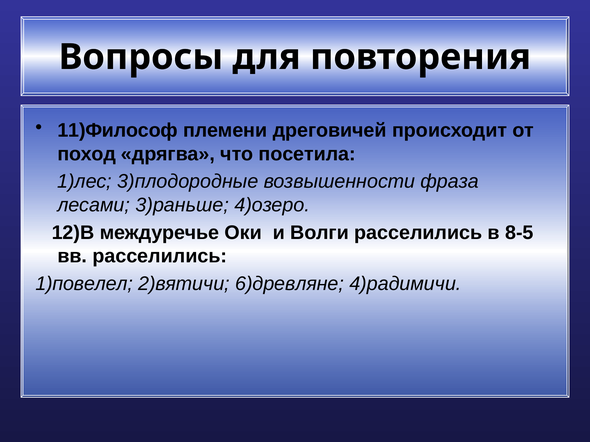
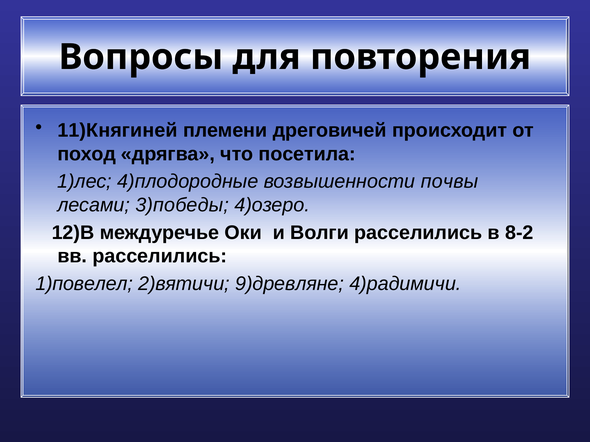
11)Философ: 11)Философ -> 11)Княгиней (118, 131)
3)плодородные: 3)плодородные -> 4)плодородные (188, 182)
фраза: фраза -> почвы (450, 182)
3)раньше: 3)раньше -> 3)победы (182, 205)
8-5: 8-5 -> 8-2 (519, 233)
6)древляне: 6)древляне -> 9)древляне (290, 284)
